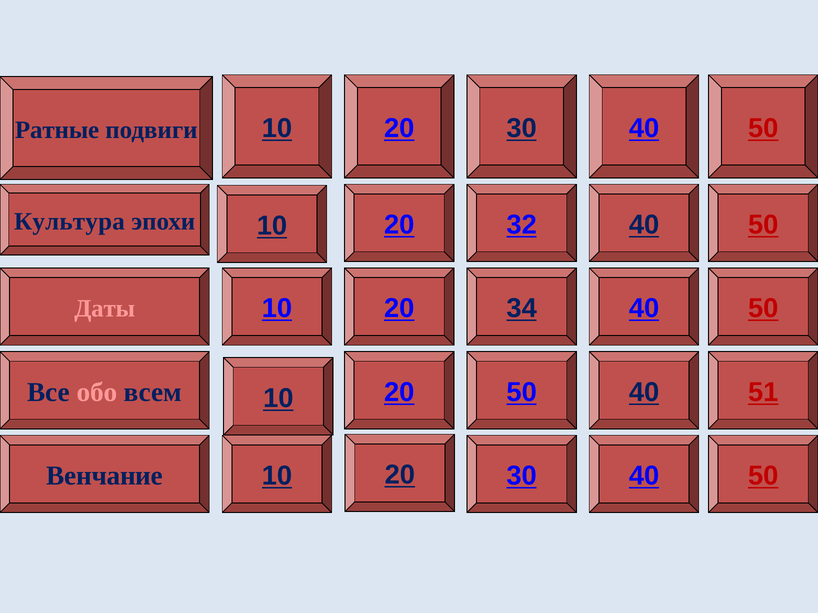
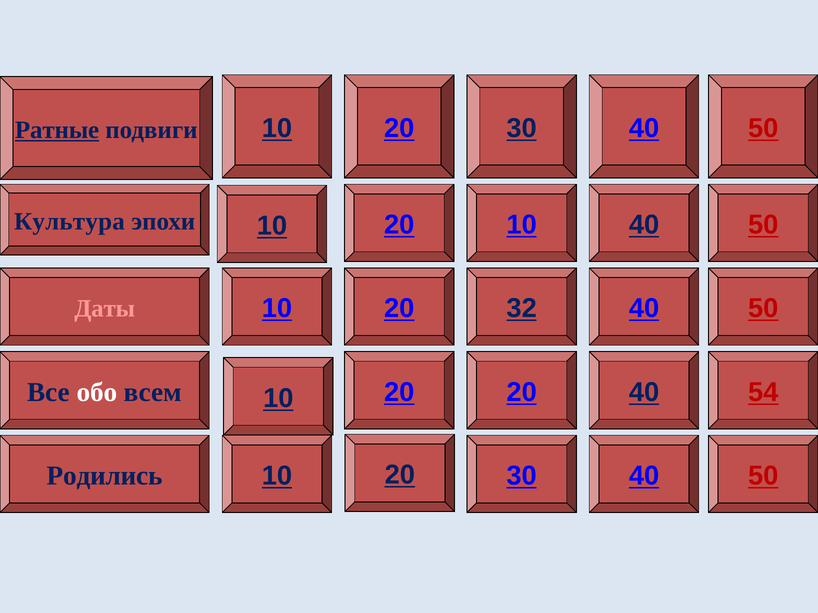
Ратные underline: none -> present (57, 130)
10 20 32: 32 -> 10 (522, 225)
34: 34 -> 32 (522, 309)
обо colour: pink -> white (97, 392)
20 50: 50 -> 20 (522, 392)
51: 51 -> 54 (763, 392)
Венчание: Венчание -> Родились (105, 476)
